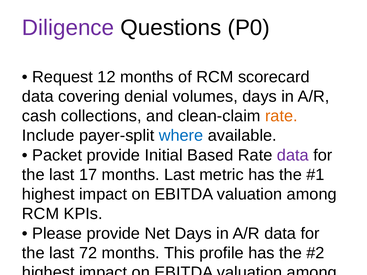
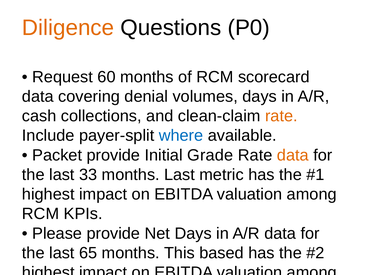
Diligence colour: purple -> orange (68, 28)
12: 12 -> 60 (107, 77)
Based: Based -> Grade (210, 155)
data colour: purple -> orange (293, 155)
17: 17 -> 33 (88, 175)
72: 72 -> 65 (88, 253)
profile: profile -> based (222, 253)
